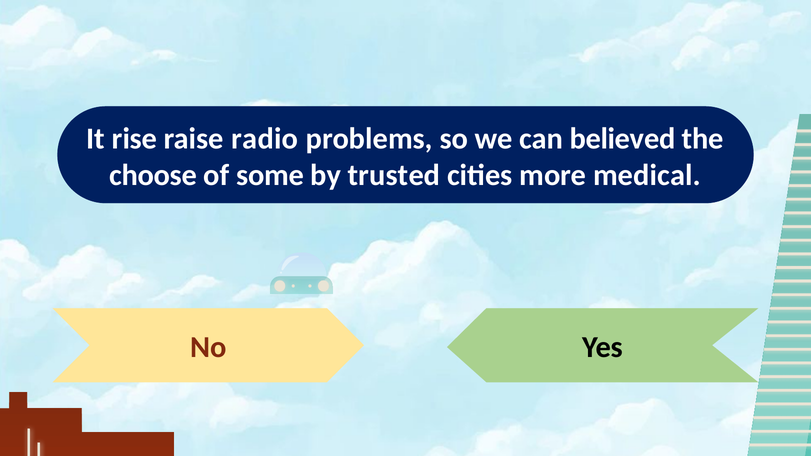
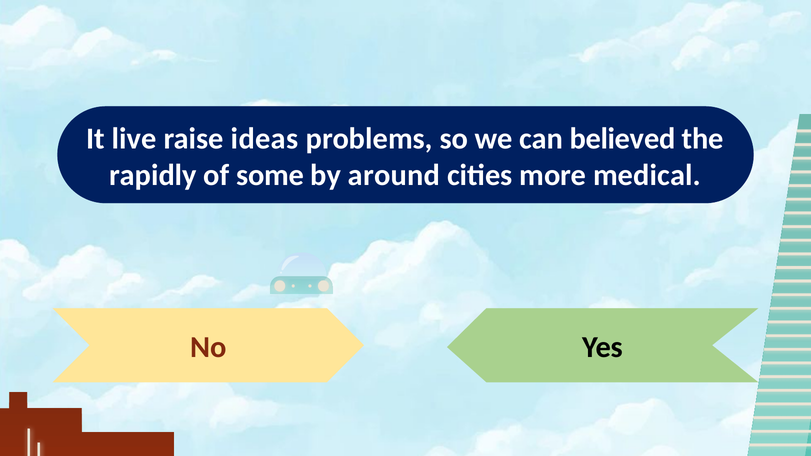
rise: rise -> live (134, 139)
radio: radio -> ideas (265, 139)
choose: choose -> rapidly (153, 175)
trusted: trusted -> around (394, 175)
